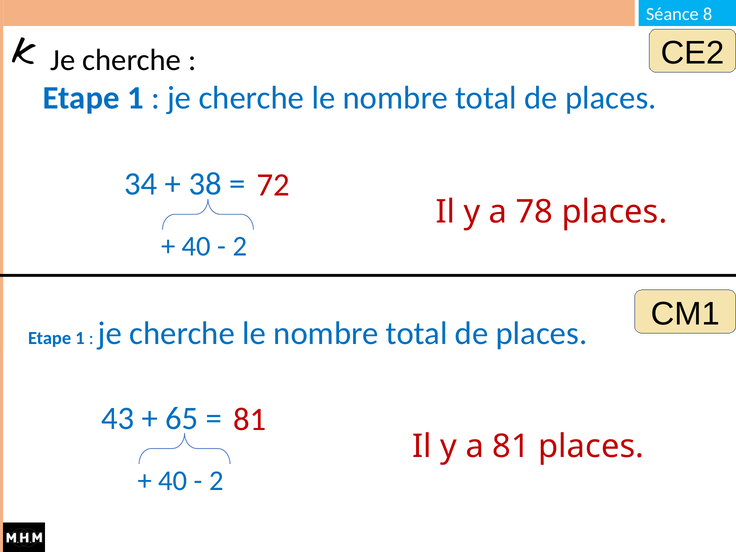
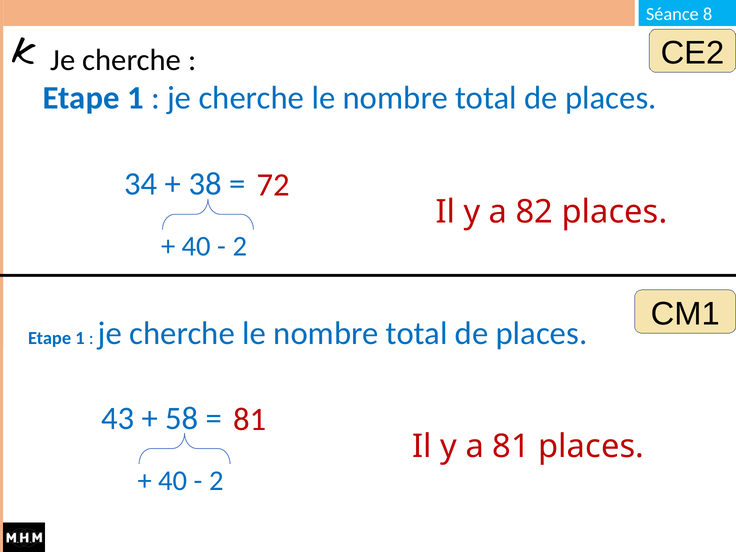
78: 78 -> 82 (534, 212)
65: 65 -> 58 (182, 418)
